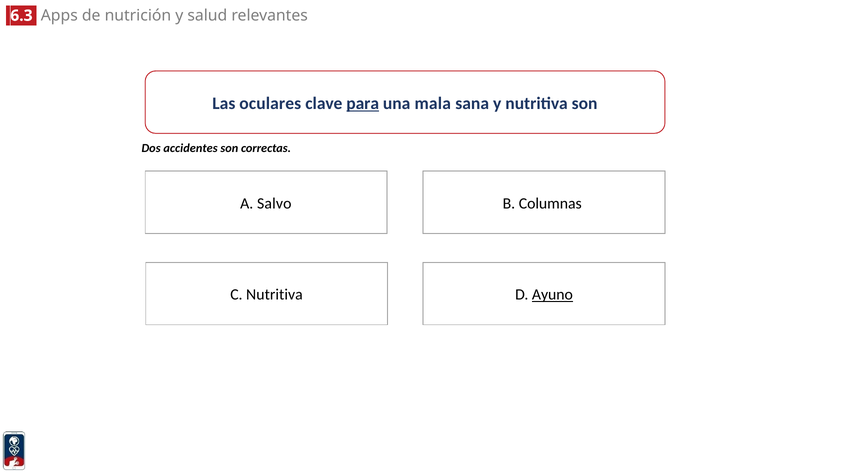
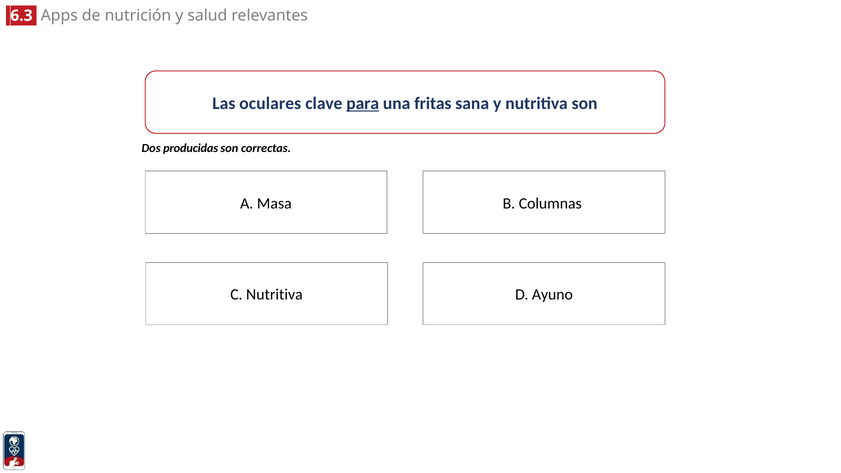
mala: mala -> fritas (433, 103)
accidentes: accidentes -> producidas (191, 148)
Salvo: Salvo -> Masa (274, 203)
Ayuno underline: present -> none (552, 295)
